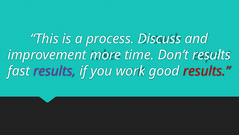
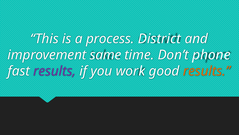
Discuss: Discuss -> District (159, 39)
more: more -> same (105, 55)
Don’t results: results -> phone (211, 55)
results colour: red -> orange (207, 71)
